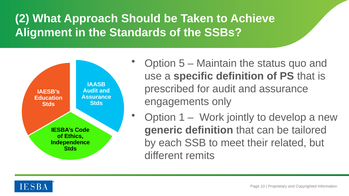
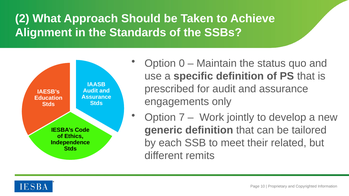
5: 5 -> 0 (182, 63)
1: 1 -> 7 (182, 118)
